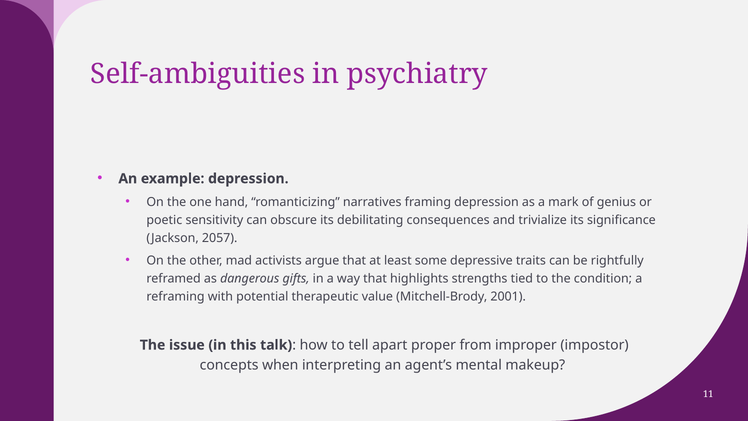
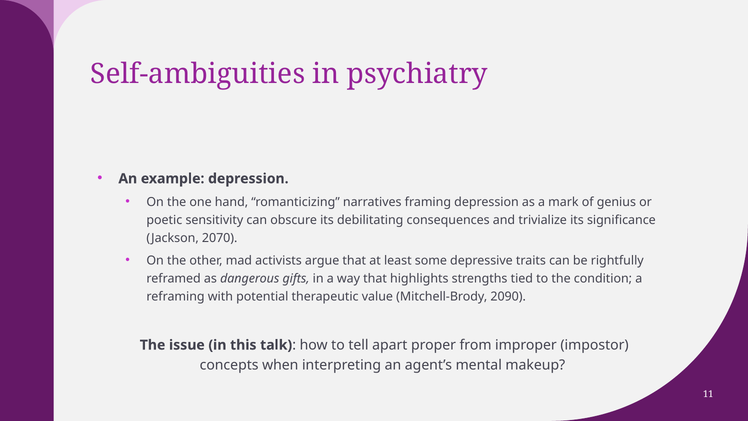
2057: 2057 -> 2070 (220, 238)
2001: 2001 -> 2090 (508, 296)
